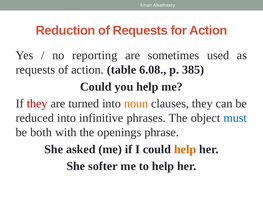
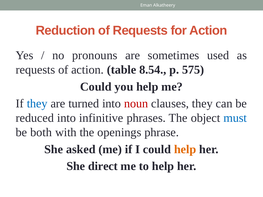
reporting: reporting -> pronouns (95, 55)
6.08: 6.08 -> 8.54 (153, 70)
385: 385 -> 575 (193, 70)
they colour: red -> blue (37, 104)
noun colour: orange -> red (136, 104)
softer: softer -> direct (103, 166)
